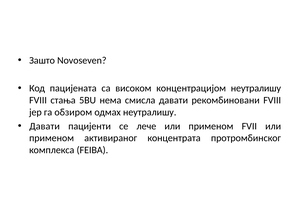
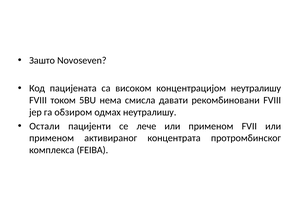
стања: стања -> током (63, 100)
Давати: Давати -> Остали (45, 126)
